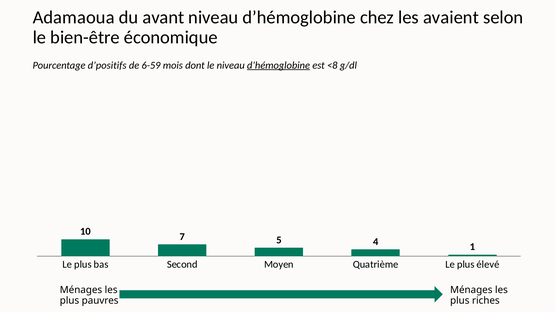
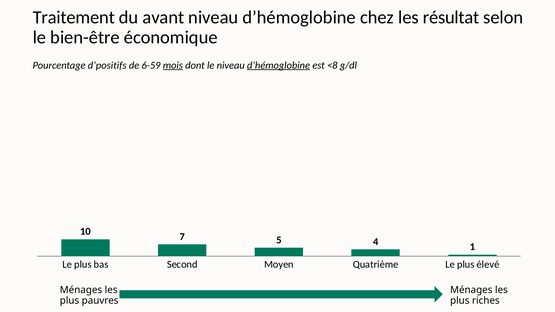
Adamaoua: Adamaoua -> Traitement (74, 17)
avaient: avaient -> résultat (451, 17)
mois underline: none -> present (173, 65)
